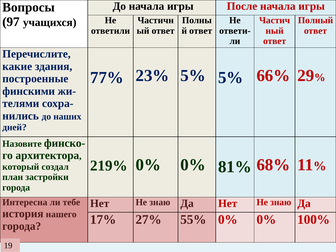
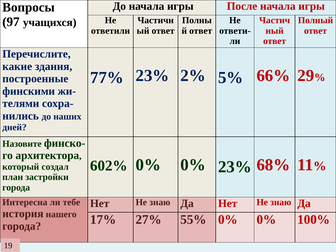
23% 5%: 5% -> 2% (193, 76)
219%: 219% -> 602% (109, 166)
0% 81%: 81% -> 23% (235, 167)
